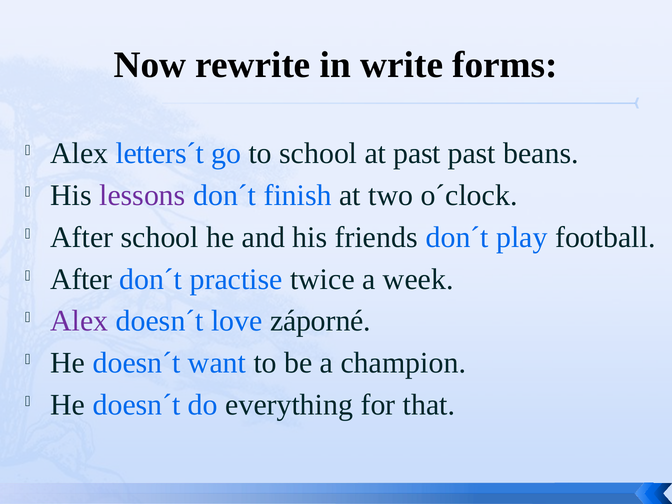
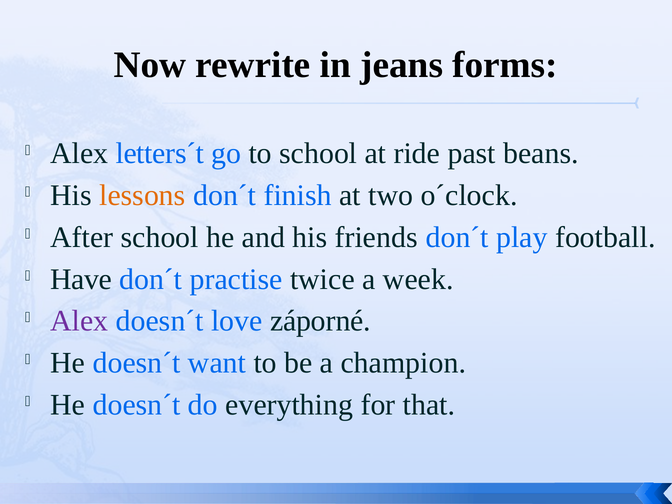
write: write -> jeans (402, 65)
at past: past -> ride (417, 154)
lessons colour: purple -> orange (142, 195)
After: After -> Have (81, 279)
